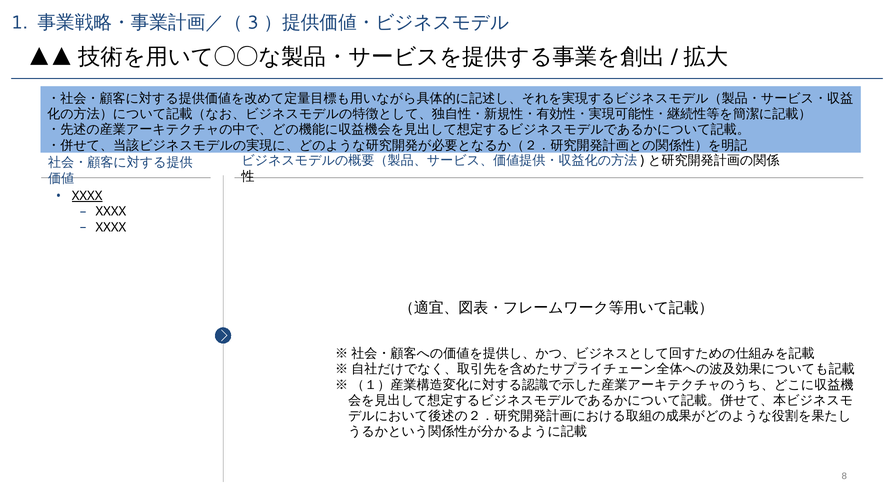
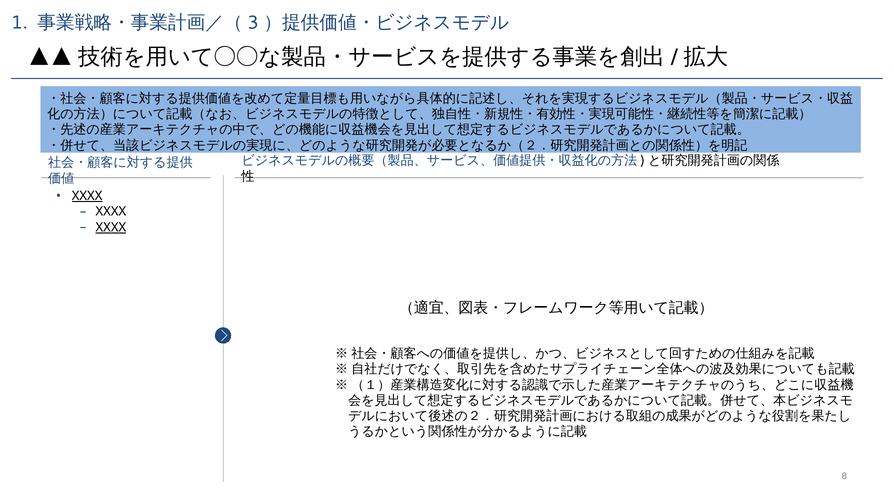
XXXX underline: none -> present (111, 227)
